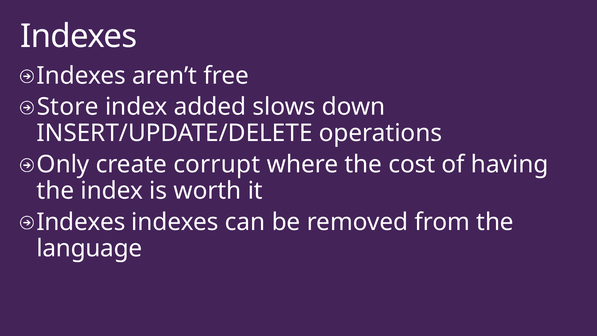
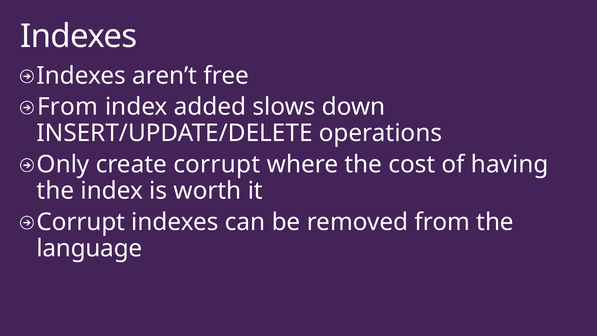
Store: Store -> From (68, 107)
Indexes: Indexes -> Corrupt (81, 222)
